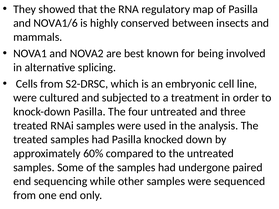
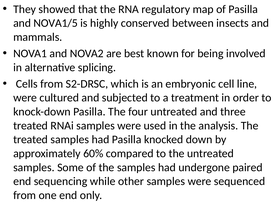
NOVA1/6: NOVA1/6 -> NOVA1/5 (56, 23)
